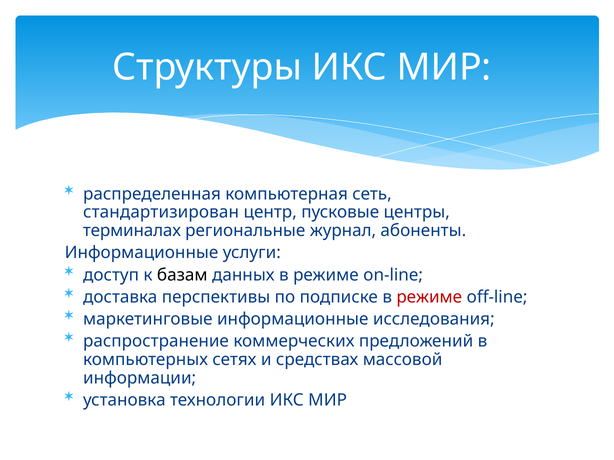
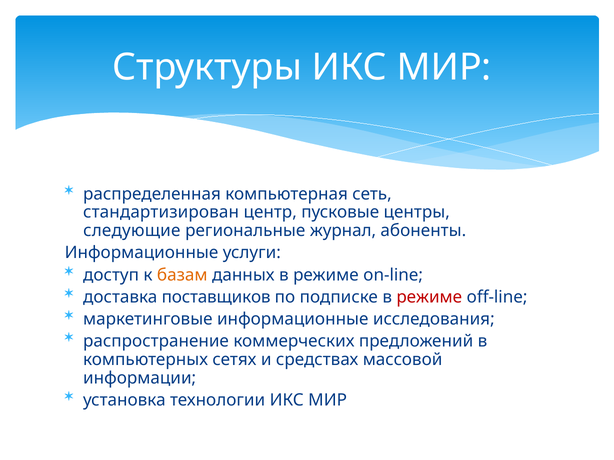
терминалах: терминалах -> следующие (132, 231)
базам colour: black -> orange (182, 275)
перспективы: перспективы -> поставщиков (216, 297)
